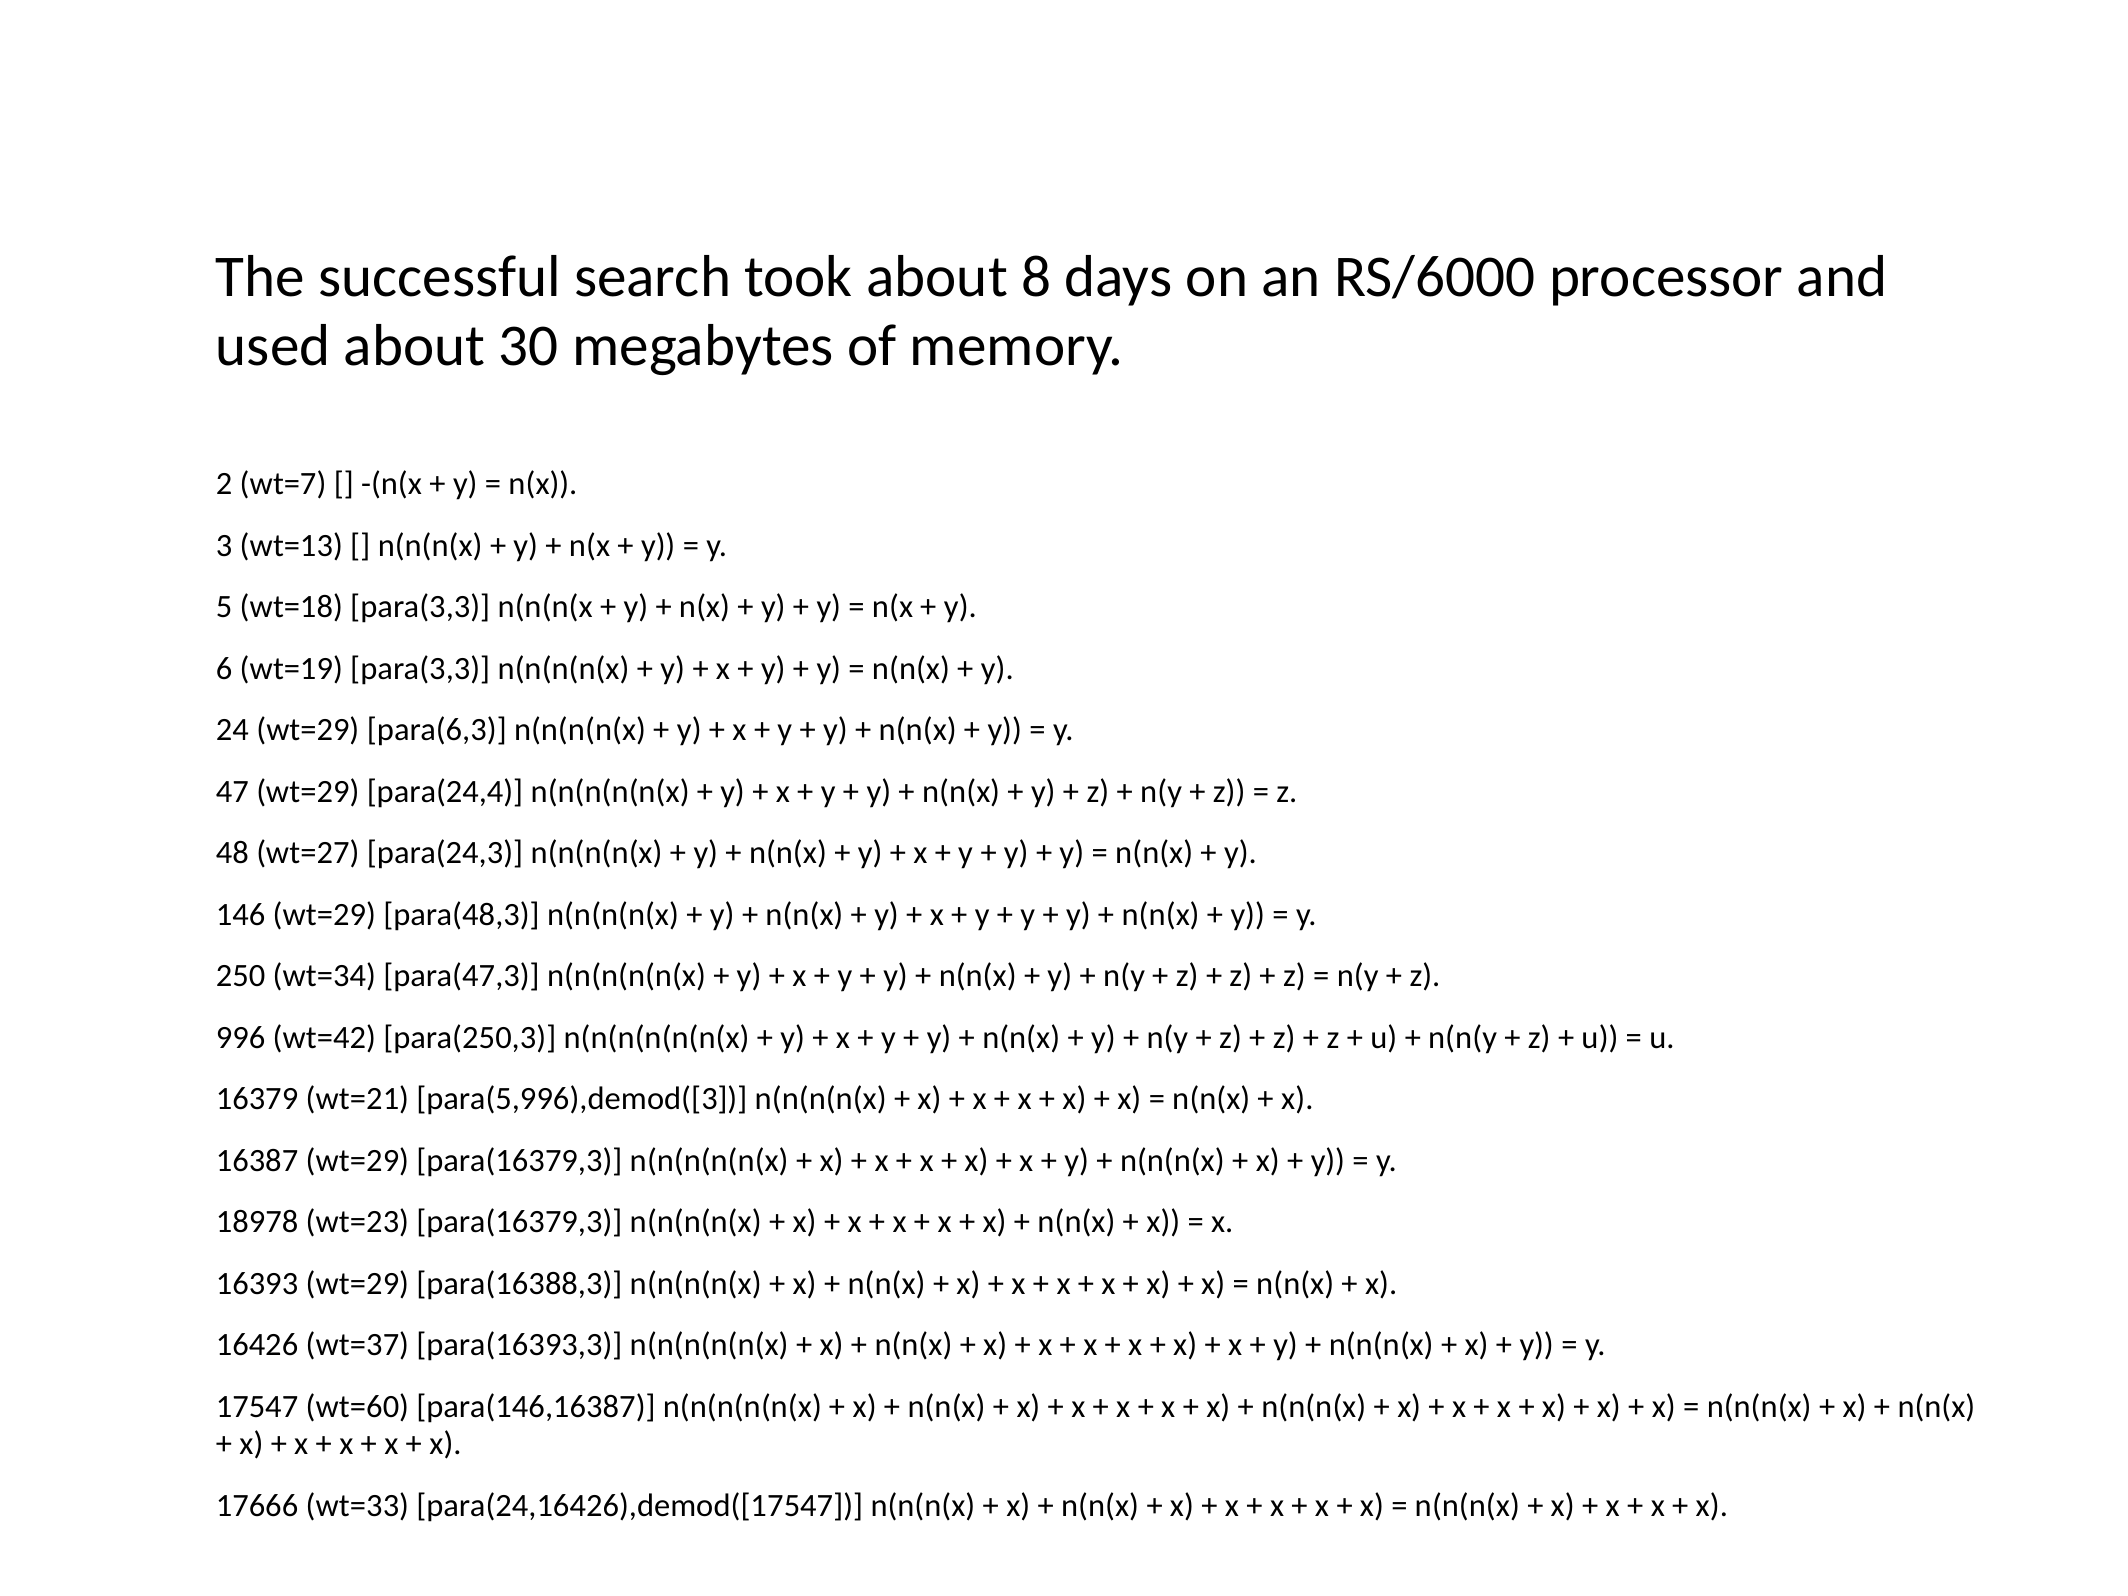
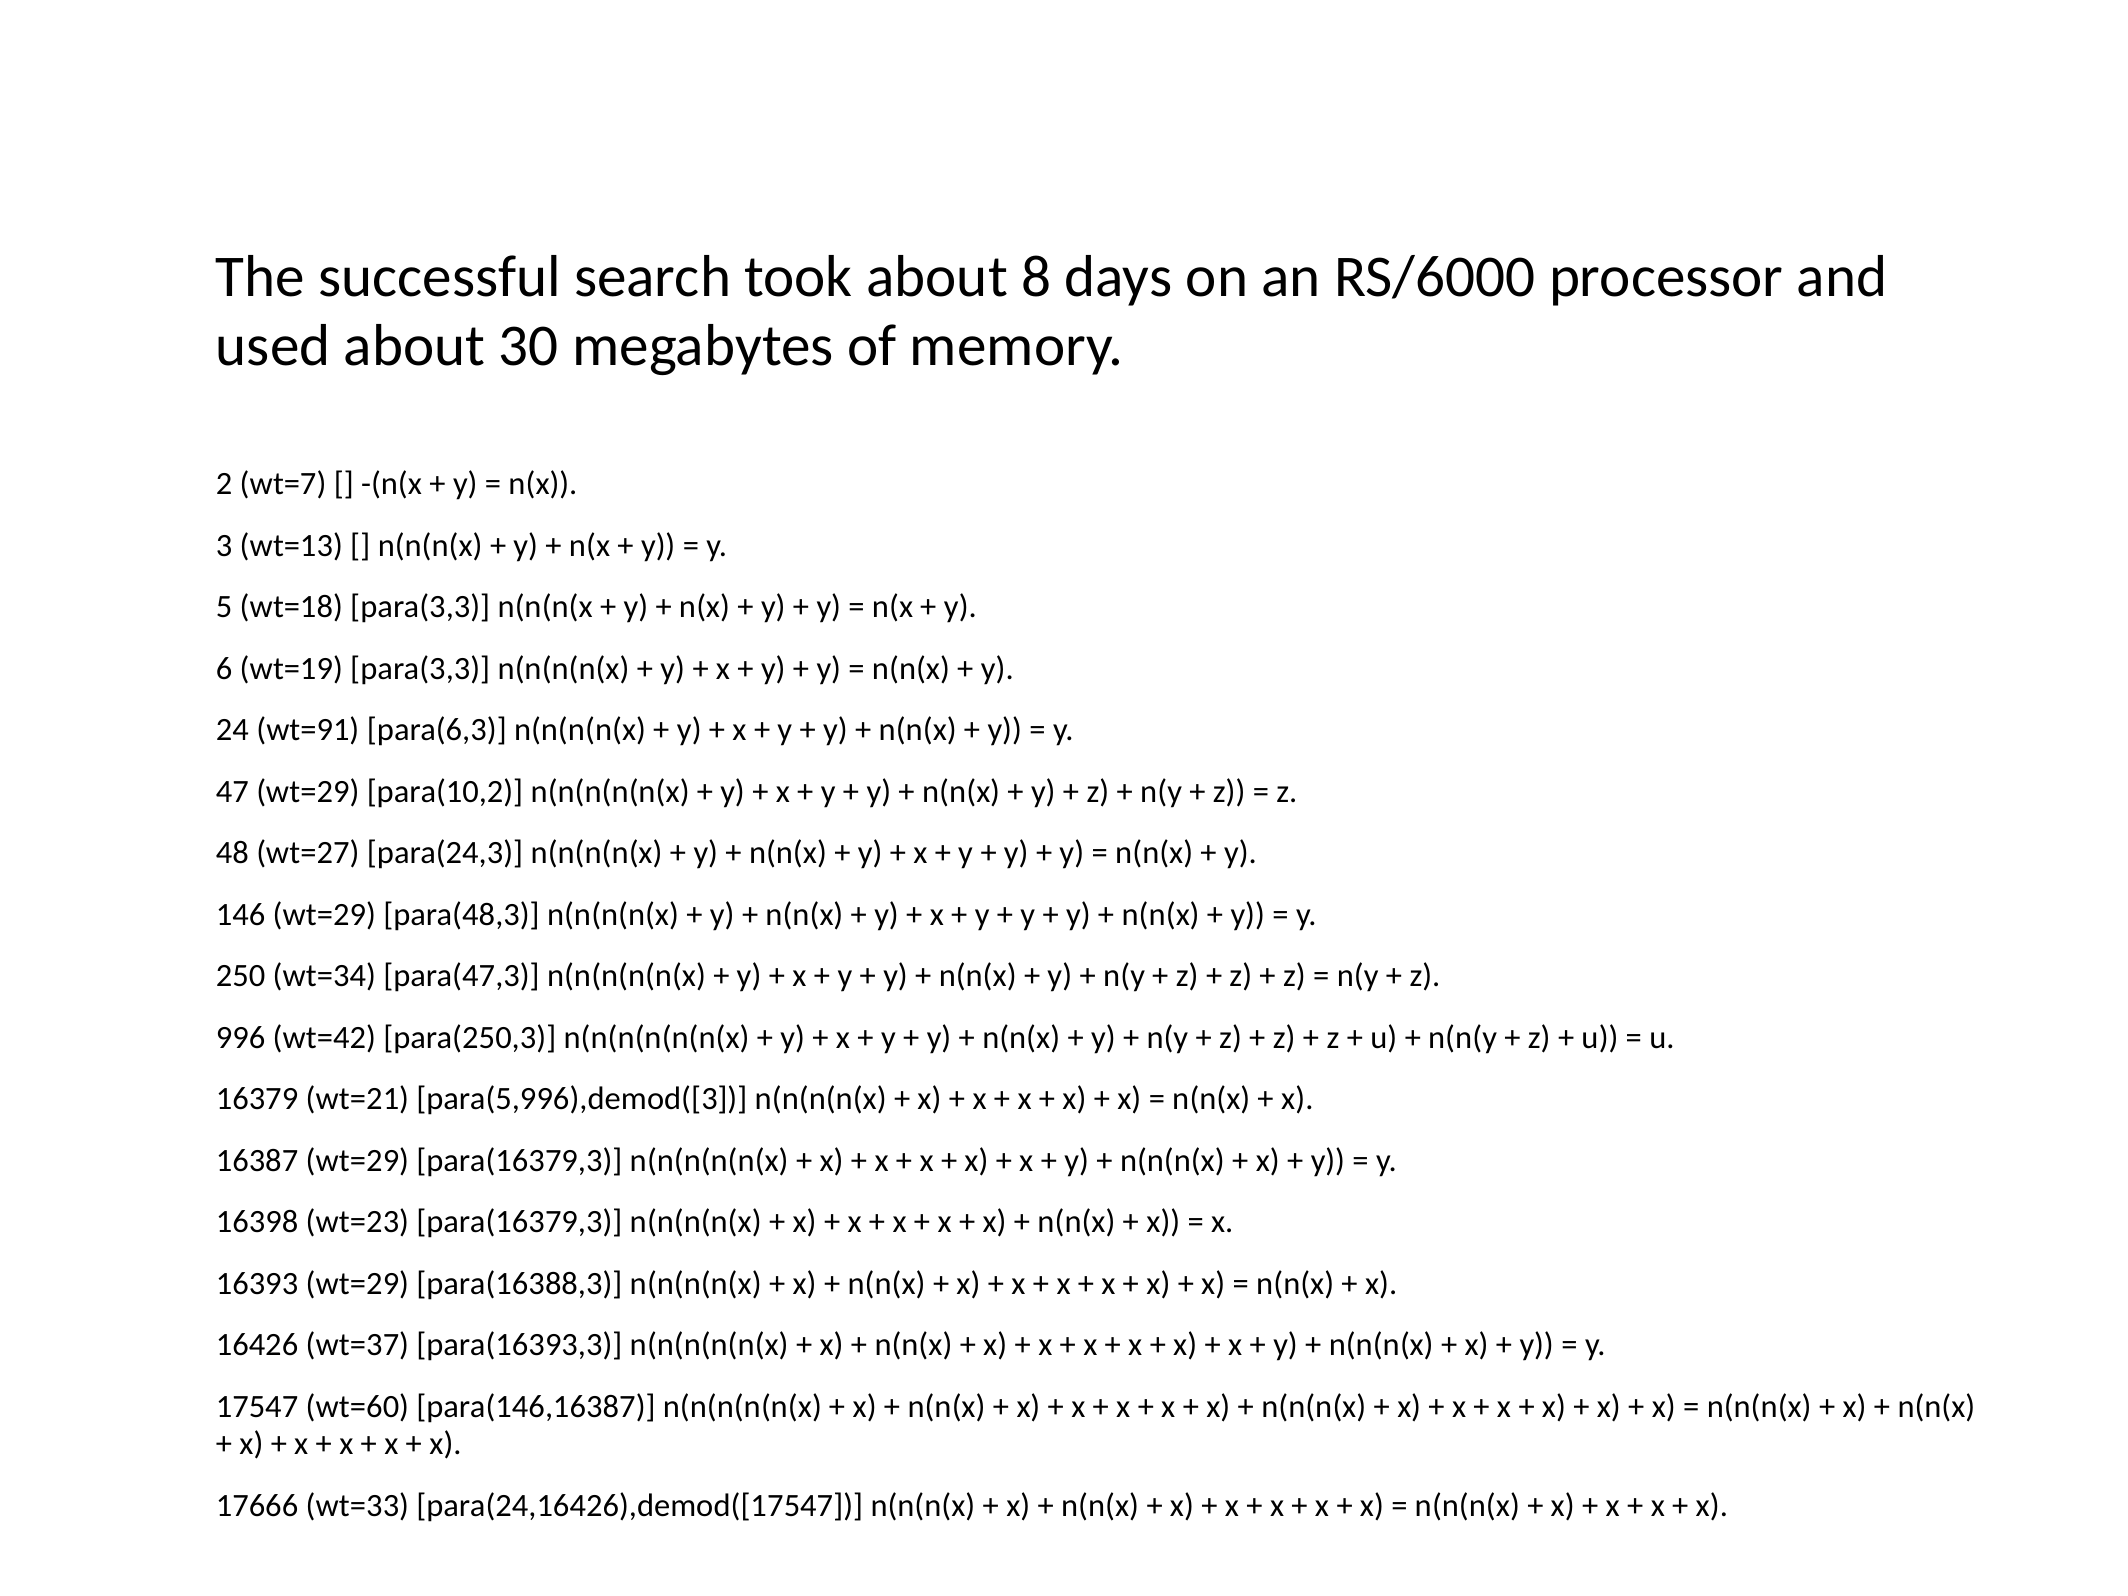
24 wt=29: wt=29 -> wt=91 (308, 730)
para(24,4: para(24,4 -> para(10,2 (445, 791)
18978: 18978 -> 16398 (257, 1222)
